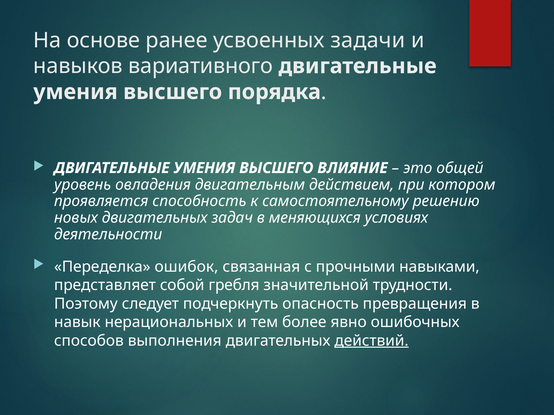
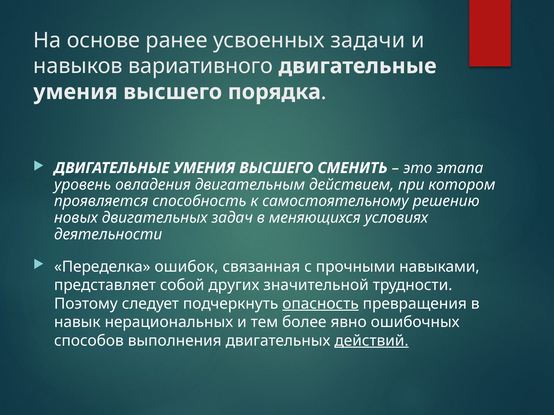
ВЛИЯНИЕ: ВЛИЯНИЕ -> СМЕНИТЬ (352, 168)
общей: общей -> этапа (460, 168)
гребля: гребля -> других (234, 286)
опасность underline: none -> present (321, 304)
